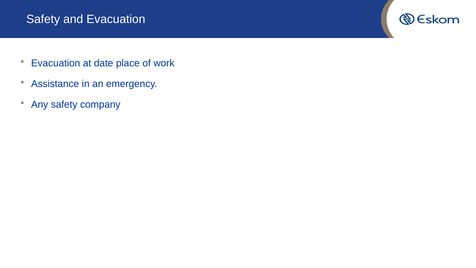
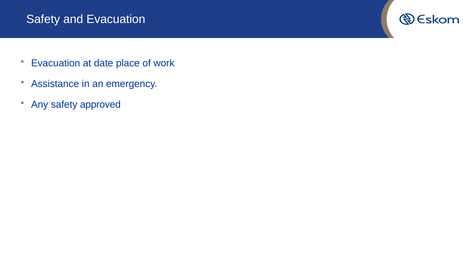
company: company -> approved (100, 104)
